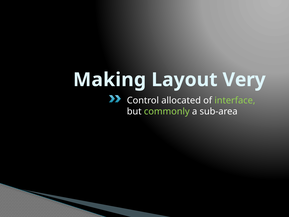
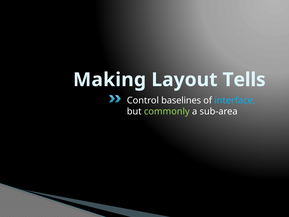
Very: Very -> Tells (244, 80)
allocated: allocated -> baselines (181, 100)
interface colour: light green -> light blue (235, 100)
